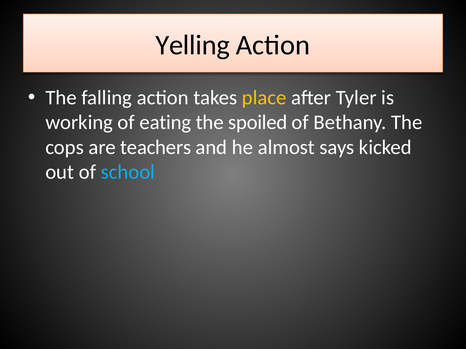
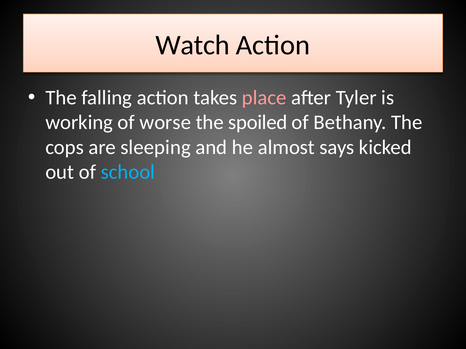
Yelling: Yelling -> Watch (193, 45)
place colour: yellow -> pink (264, 98)
eating: eating -> worse (165, 123)
teachers: teachers -> sleeping (156, 147)
